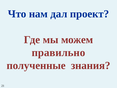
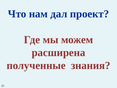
правильно: правильно -> расширена (58, 52)
